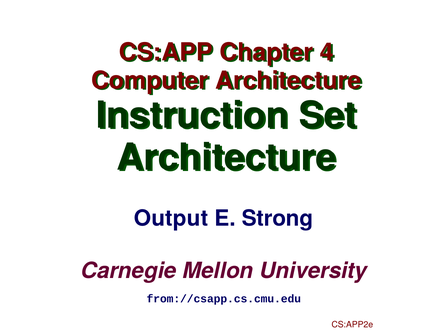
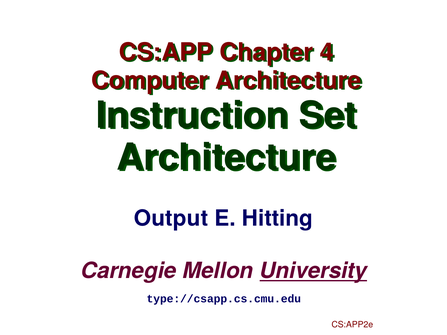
Strong: Strong -> Hitting (277, 219)
University underline: none -> present (313, 271)
from://csapp.cs.cmu.edu: from://csapp.cs.cmu.edu -> type://csapp.cs.cmu.edu (224, 299)
